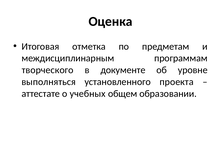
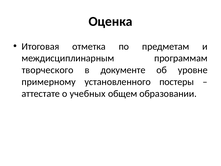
выполняться: выполняться -> примерному (49, 82)
проекта: проекта -> постеры (177, 82)
